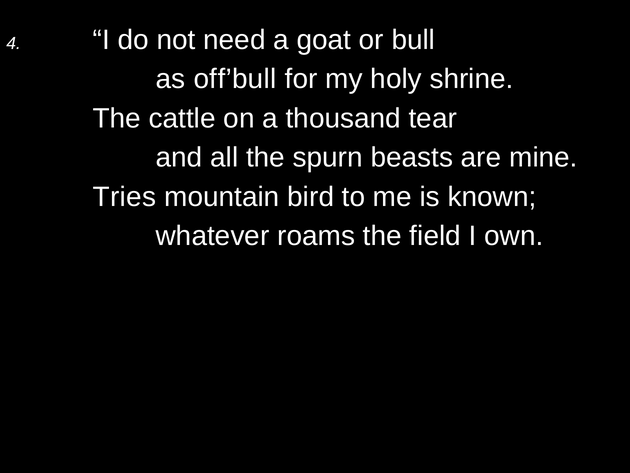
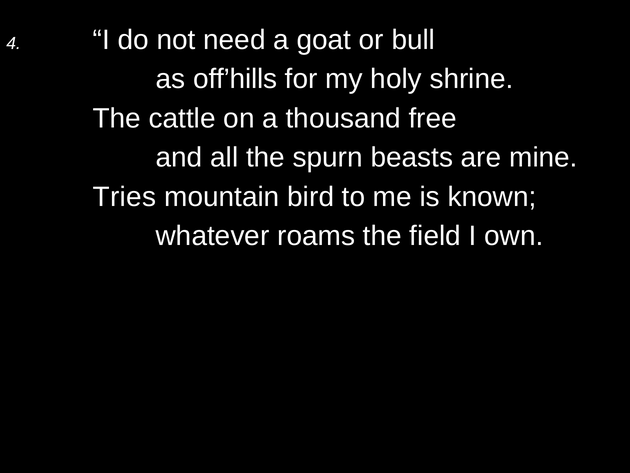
off’bull: off’bull -> off’hills (235, 79)
tear: tear -> free (433, 118)
